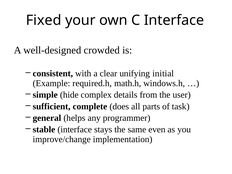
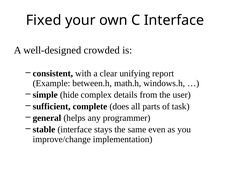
initial: initial -> report (163, 74)
required.h: required.h -> between.h (92, 83)
